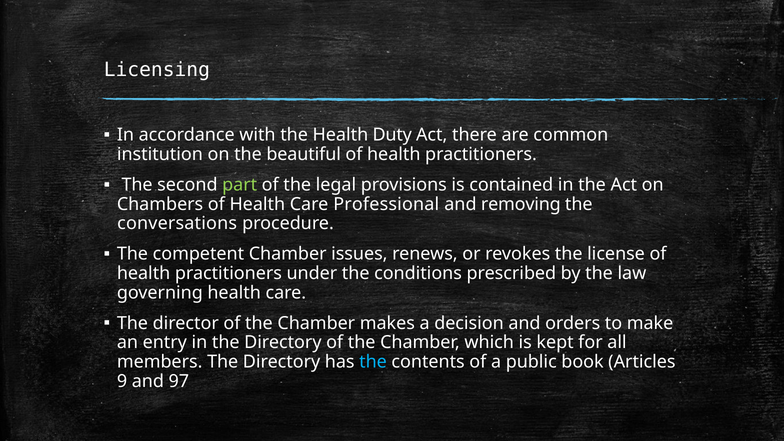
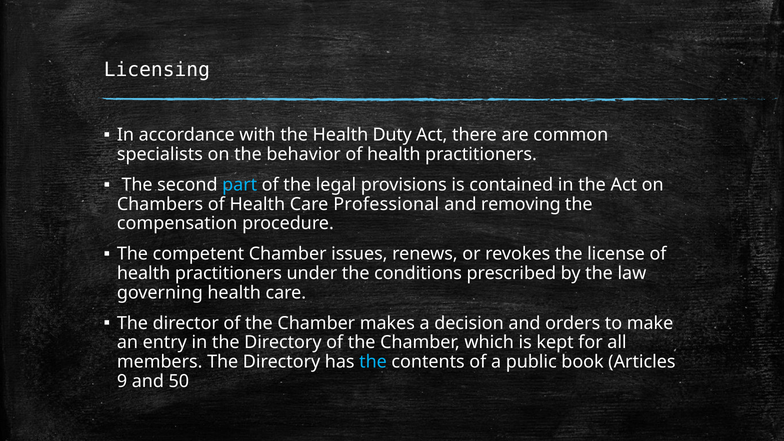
institution: institution -> specialists (160, 154)
beautiful: beautiful -> behavior (304, 154)
part colour: light green -> light blue (240, 185)
conversations: conversations -> compensation (177, 224)
97: 97 -> 50 (179, 381)
